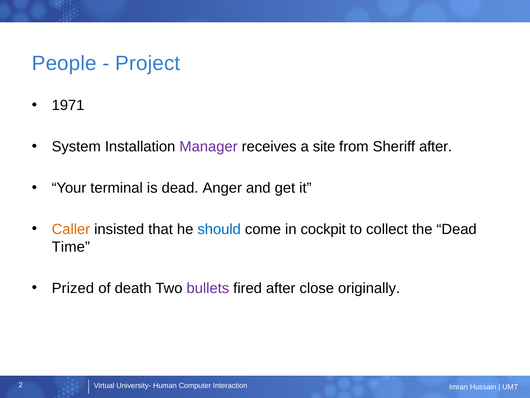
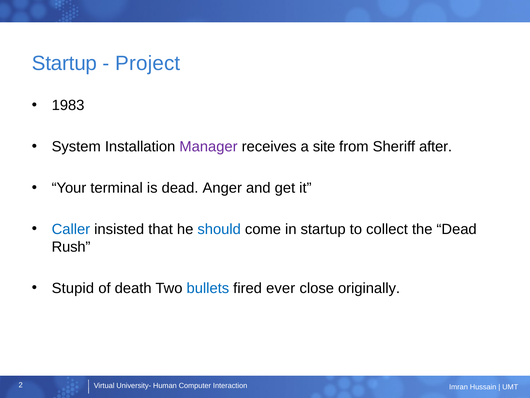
People: People -> Startup (64, 63)
1971: 1971 -> 1983 (68, 105)
Caller colour: orange -> blue (71, 229)
in cockpit: cockpit -> startup (323, 229)
Time: Time -> Rush (71, 247)
Prized: Prized -> Stupid (73, 288)
bullets colour: purple -> blue (208, 288)
fired after: after -> ever (281, 288)
